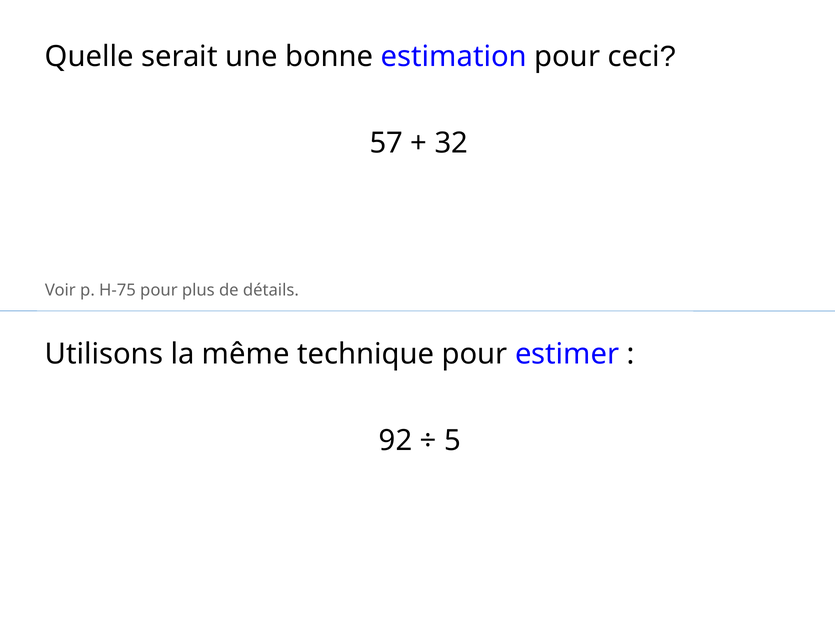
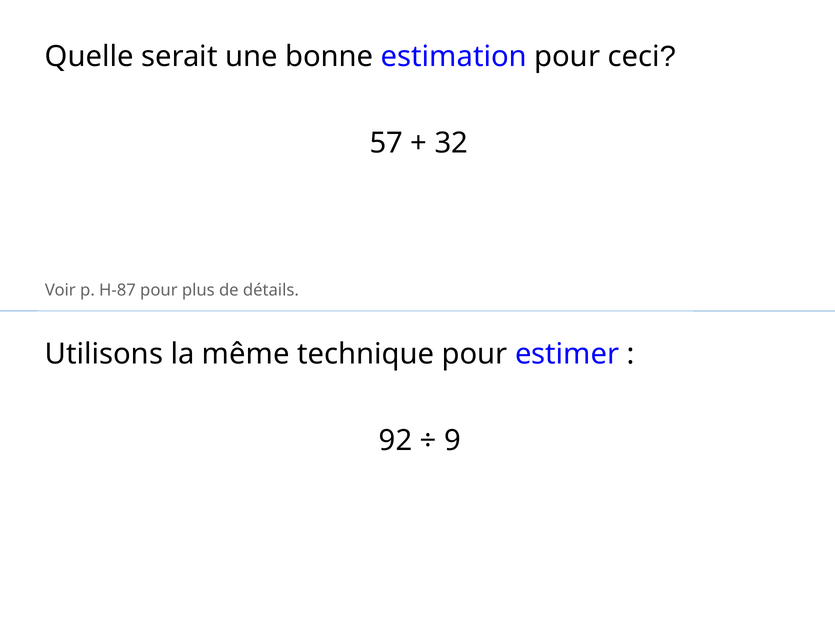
H-75: H-75 -> H-87 (117, 290)
5: 5 -> 9 (452, 441)
